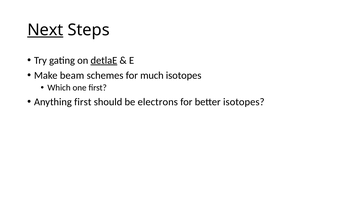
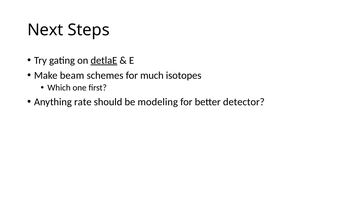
Next underline: present -> none (45, 30)
Anything first: first -> rate (83, 102)
electrons: electrons -> modeling (158, 102)
better isotopes: isotopes -> detector (244, 102)
